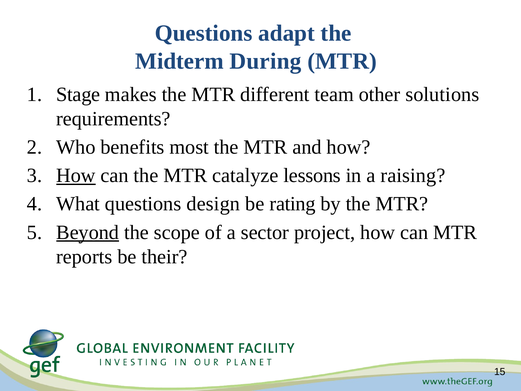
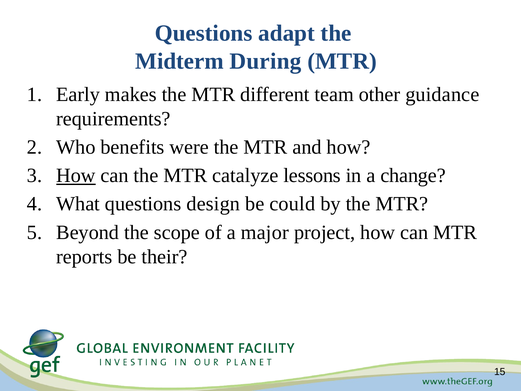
Stage: Stage -> Early (78, 94)
solutions: solutions -> guidance (442, 94)
most: most -> were (189, 147)
raising: raising -> change (413, 175)
rating: rating -> could (292, 204)
Beyond underline: present -> none (88, 232)
sector: sector -> major (265, 232)
